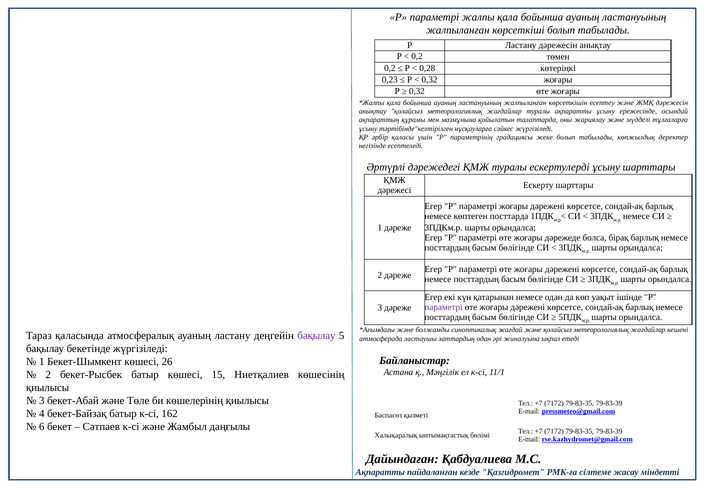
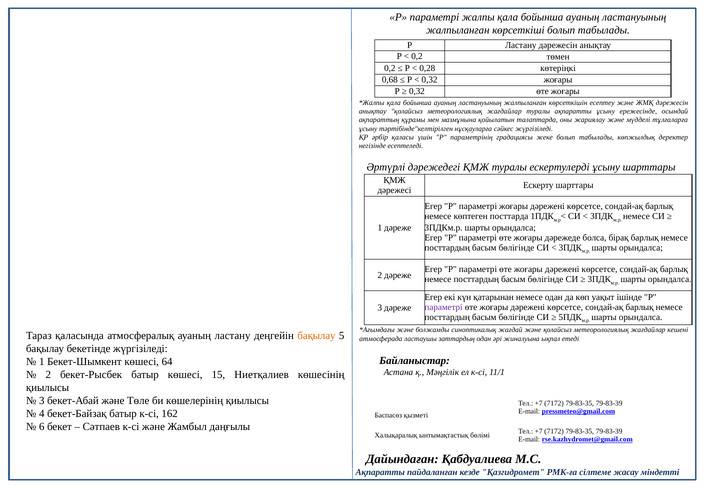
0,23: 0,23 -> 0,68 (390, 80)
бақылау colour: purple -> orange (316, 336)
26: 26 -> 64 (167, 362)
